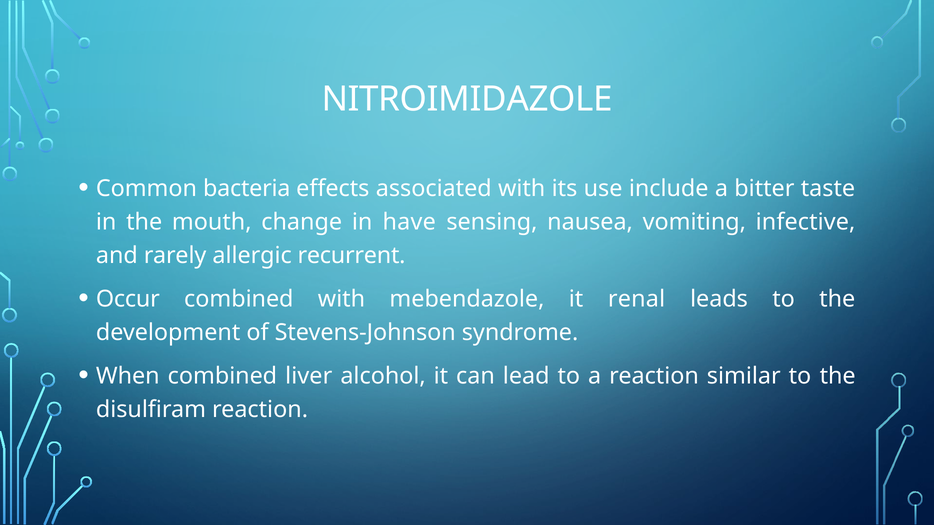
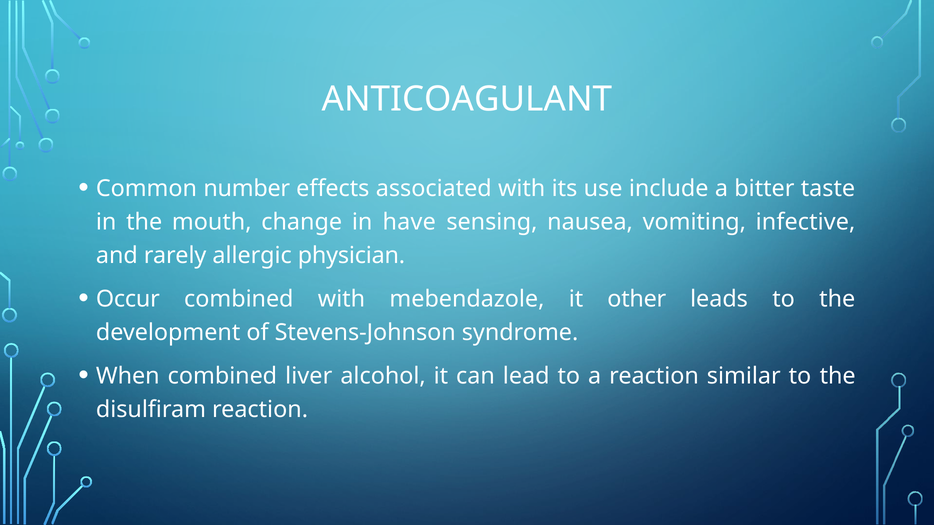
NITROIMIDAZOLE: NITROIMIDAZOLE -> ANTICOAGULANT (467, 99)
bacteria: bacteria -> number (247, 189)
recurrent: recurrent -> physician (351, 256)
renal: renal -> other (637, 299)
